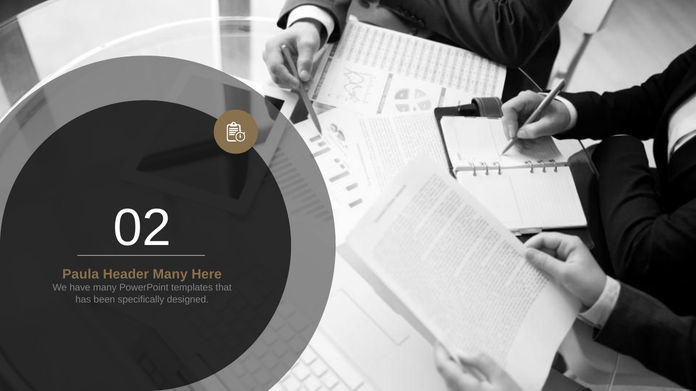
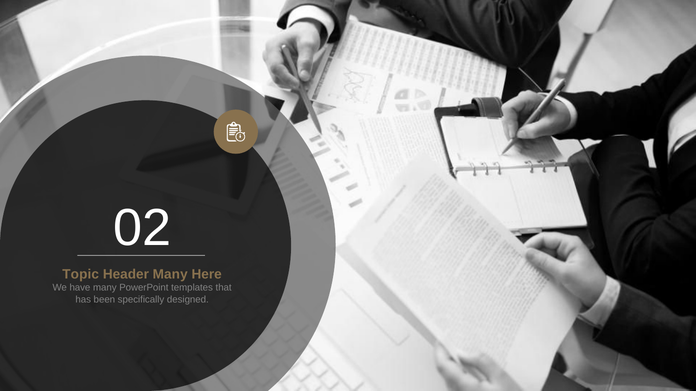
Paula: Paula -> Topic (81, 274)
